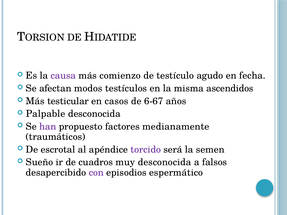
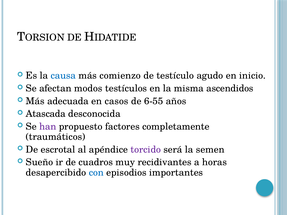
causa colour: purple -> blue (63, 76)
fecha: fecha -> inicio (252, 76)
testicular: testicular -> adecuada (68, 101)
6-67: 6-67 -> 6-55 (154, 101)
Palpable: Palpable -> Atascada (46, 114)
medianamente: medianamente -> completamente (176, 127)
muy desconocida: desconocida -> recidivantes (165, 162)
falsos: falsos -> horas (215, 162)
con colour: purple -> blue (96, 173)
espermático: espermático -> importantes (176, 173)
